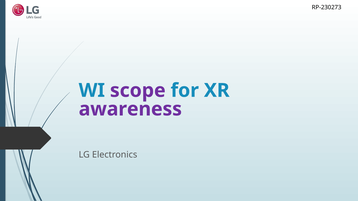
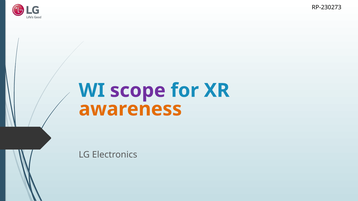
awareness colour: purple -> orange (130, 109)
